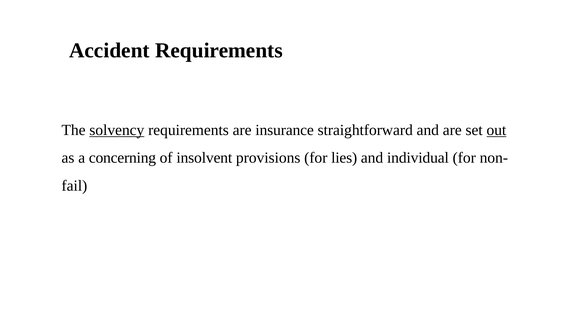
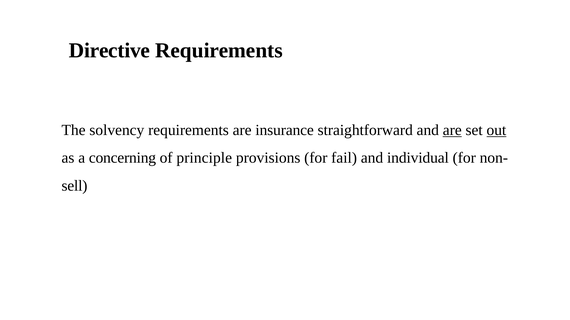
Accident: Accident -> Directive (109, 51)
solvency underline: present -> none (117, 130)
are underline: none -> present (452, 130)
insolvent: insolvent -> principle (204, 158)
lies: lies -> fail (344, 158)
fail: fail -> sell (74, 186)
